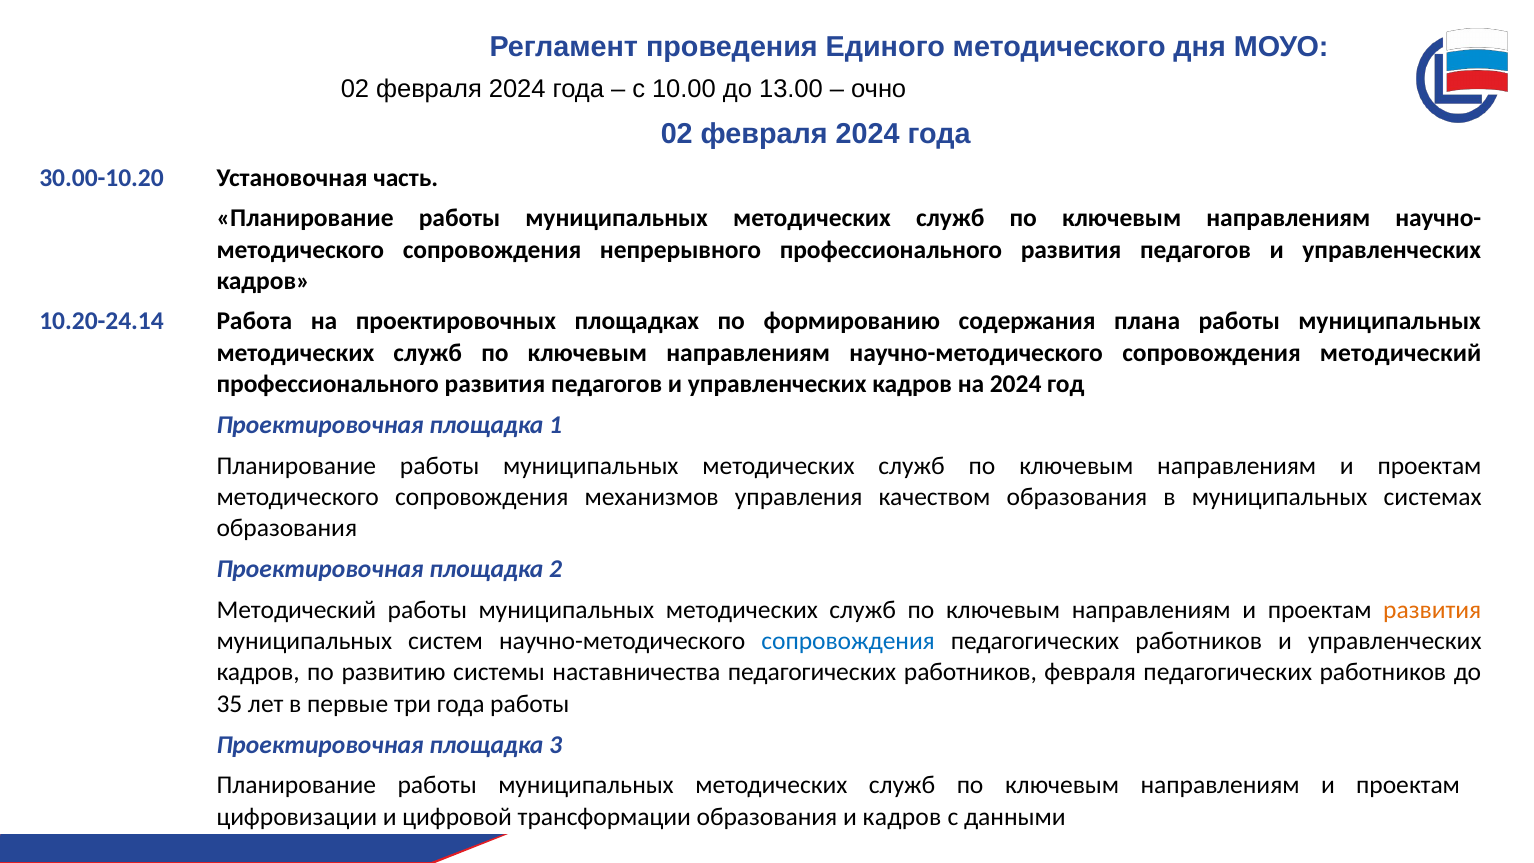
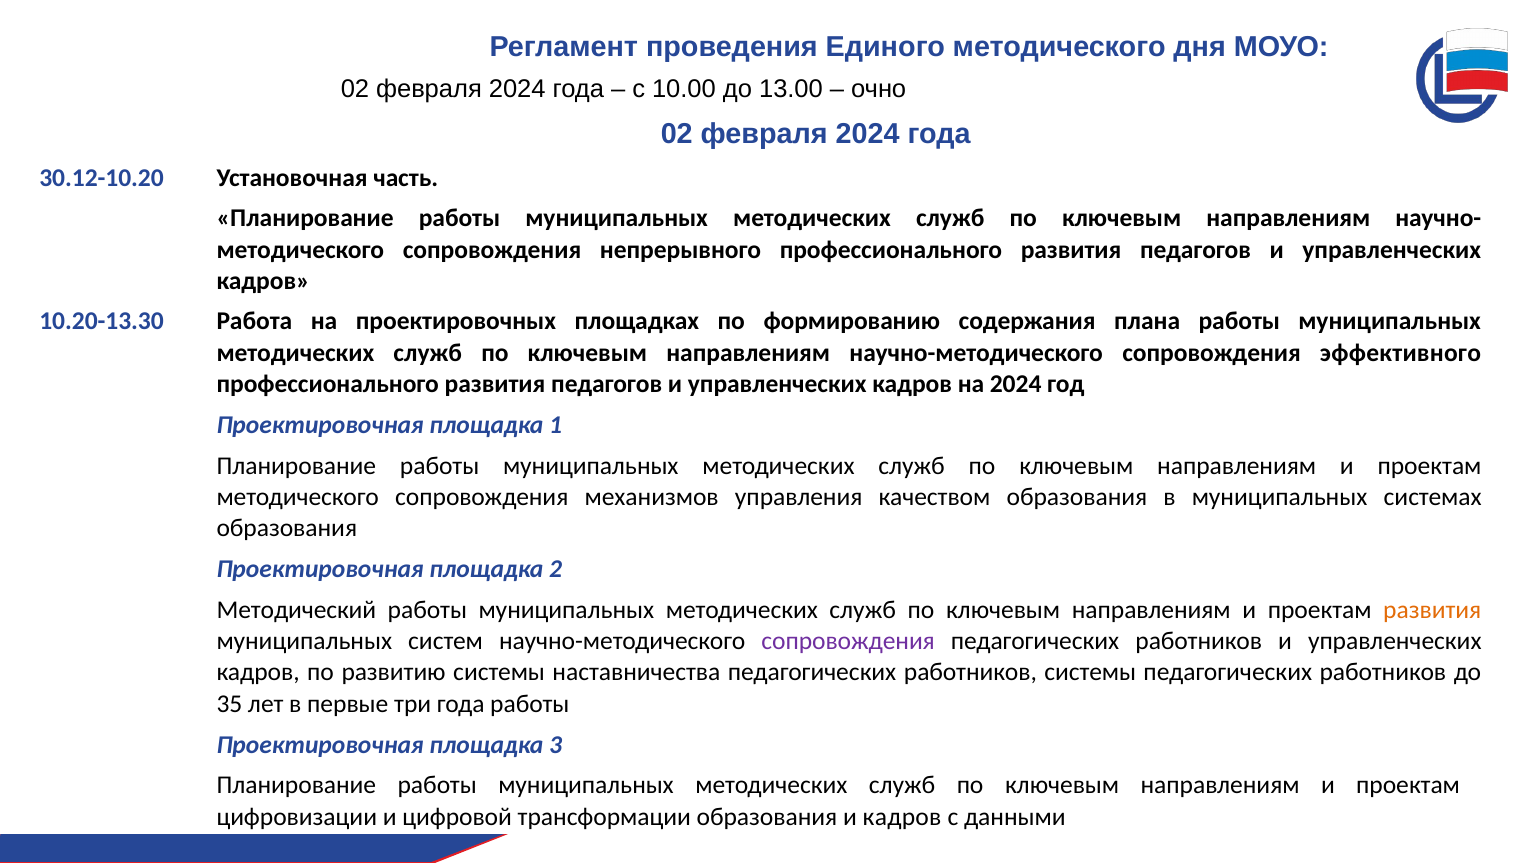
30.00-10.20: 30.00-10.20 -> 30.12-10.20 (102, 178)
10.20-24.14: 10.20-24.14 -> 10.20-13.30 (102, 321)
сопровождения методический: методический -> эффективного (1400, 353)
сопровождения colour: blue -> purple (848, 641)
работников февраля: февраля -> системы (1090, 672)
